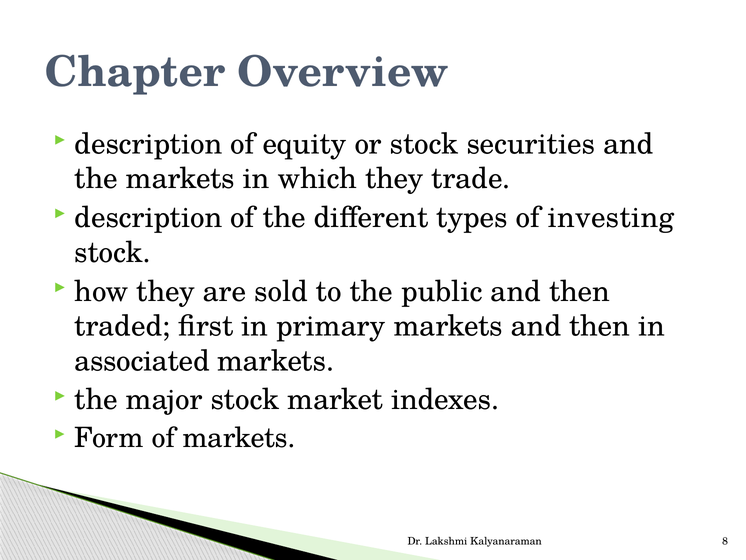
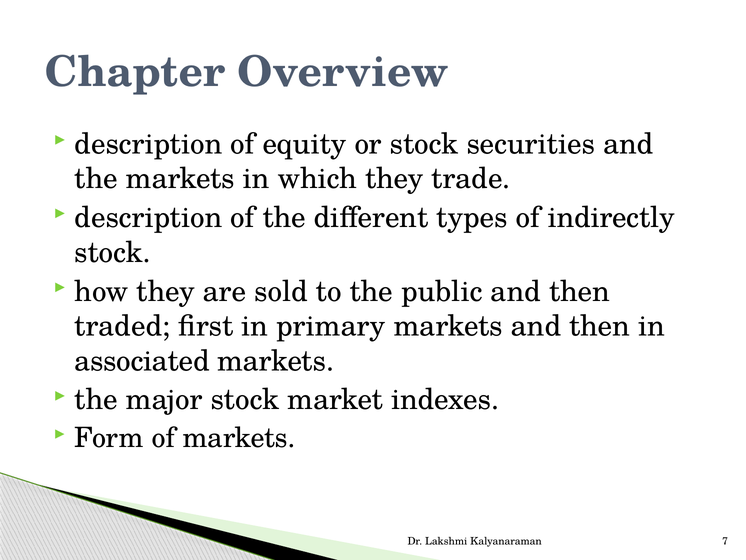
investing: investing -> indirectly (611, 218)
8: 8 -> 7 (725, 541)
